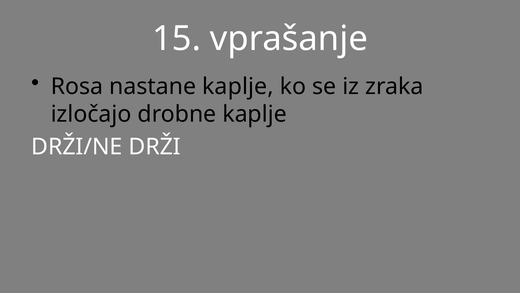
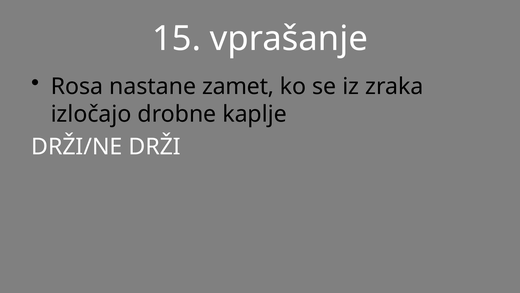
nastane kaplje: kaplje -> zamet (238, 86)
